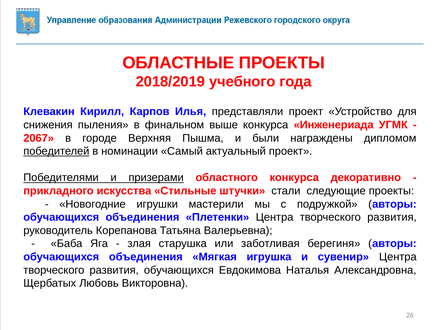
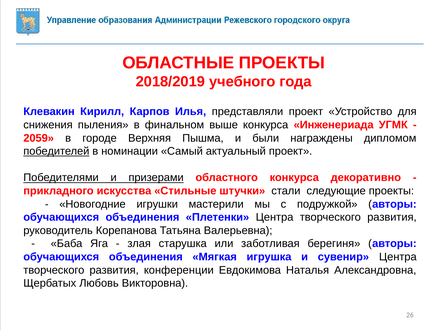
2067: 2067 -> 2059 (39, 138)
развития обучающихся: обучающихся -> конференции (179, 270)
